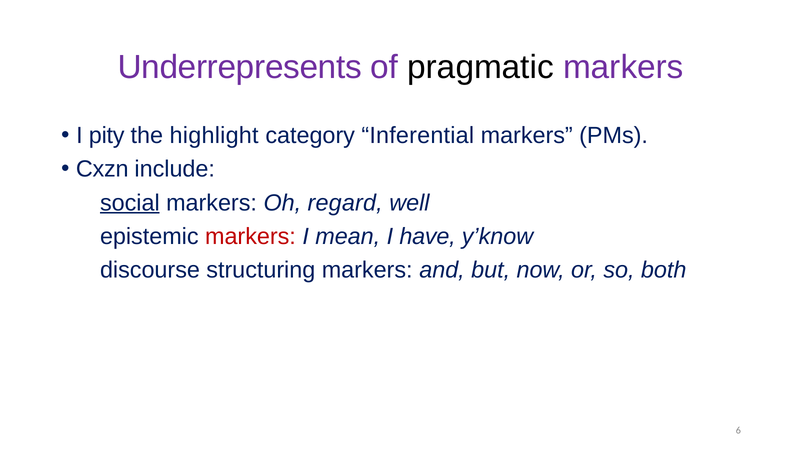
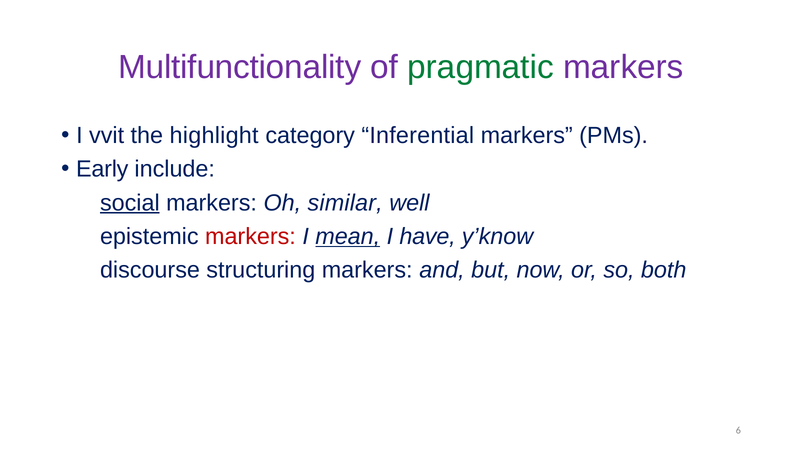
Underrepresents: Underrepresents -> Multifunctionality (240, 67)
pragmatic colour: black -> green (481, 67)
pity: pity -> vvit (107, 136)
Cxzn: Cxzn -> Early (102, 169)
regard: regard -> similar (345, 203)
mean underline: none -> present (348, 236)
